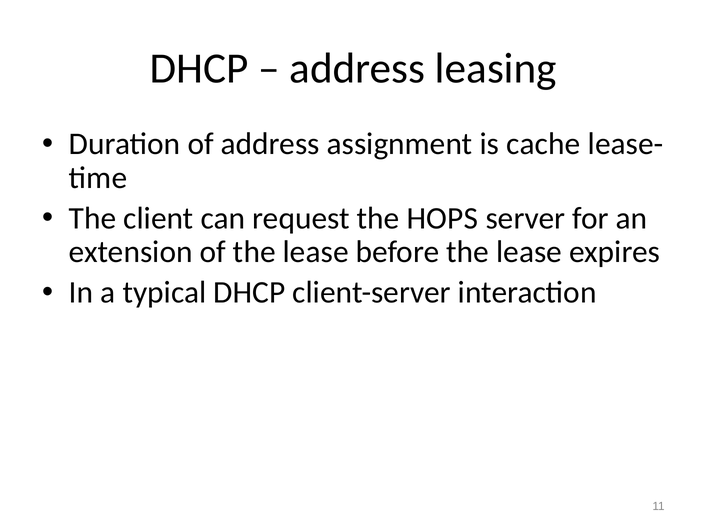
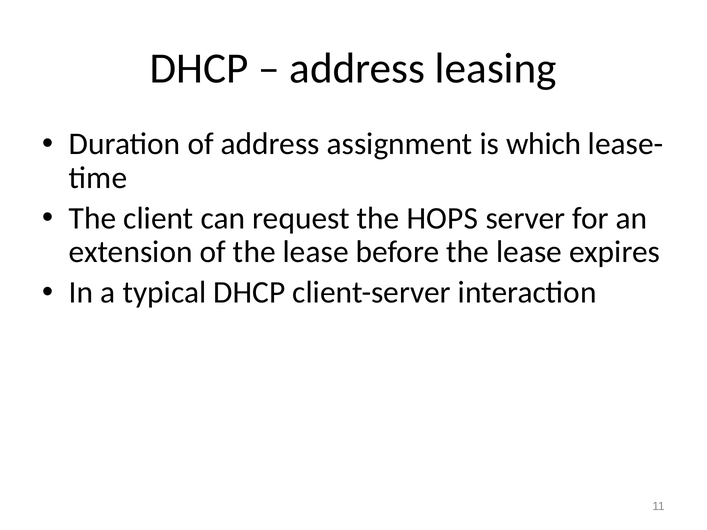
cache: cache -> which (544, 144)
